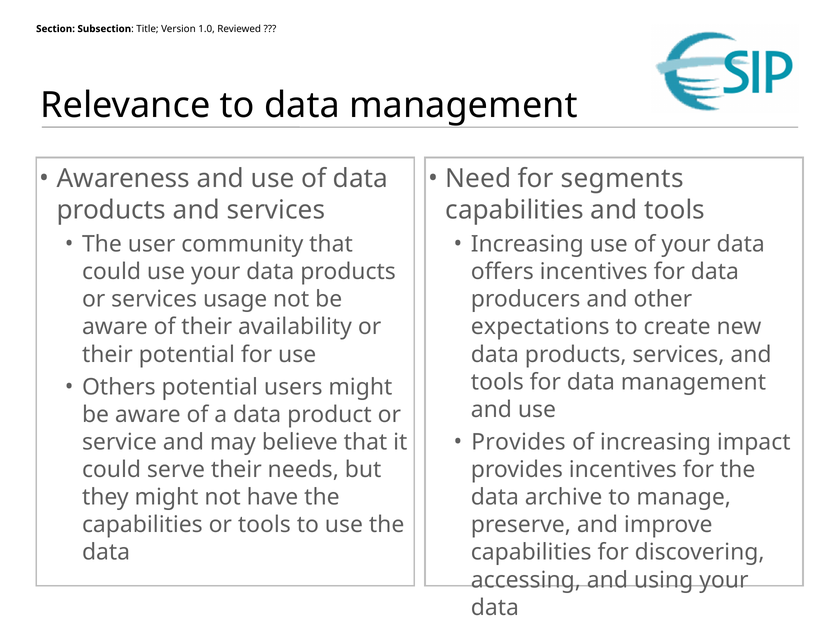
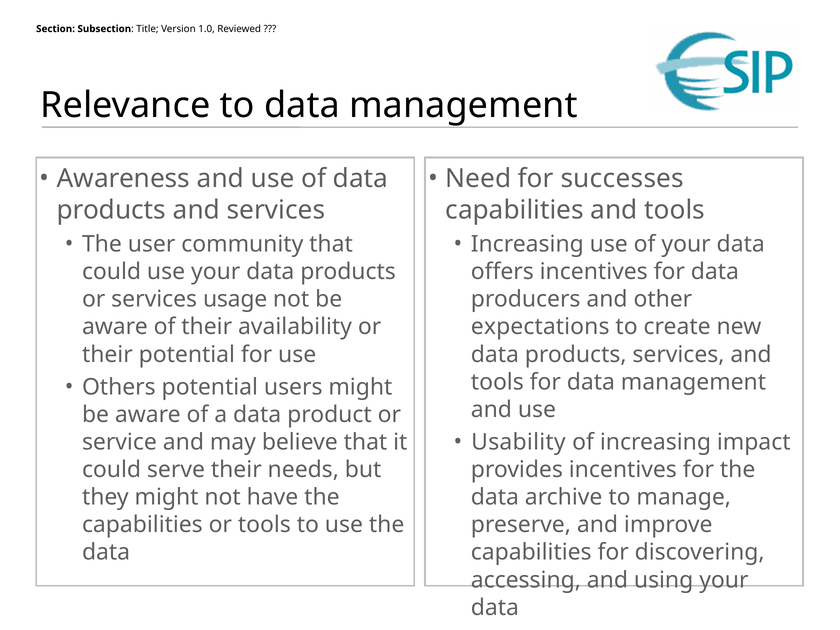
segments: segments -> successes (622, 178)
Provides: Provides -> Usability (518, 442)
